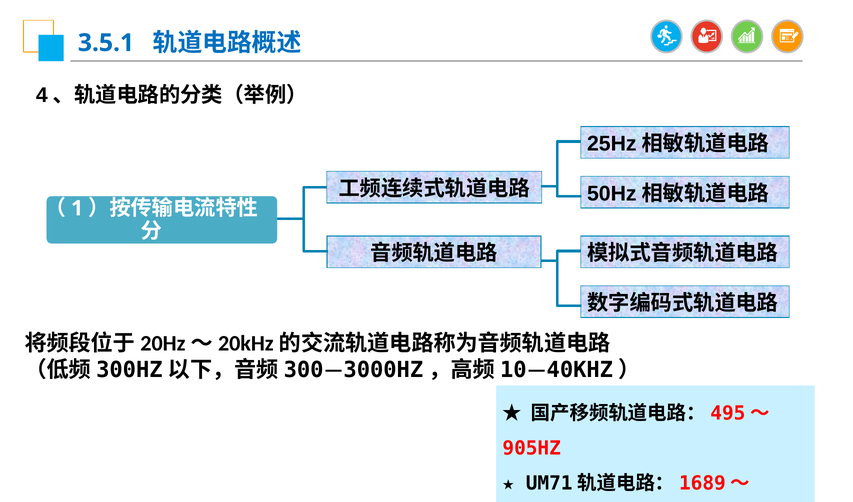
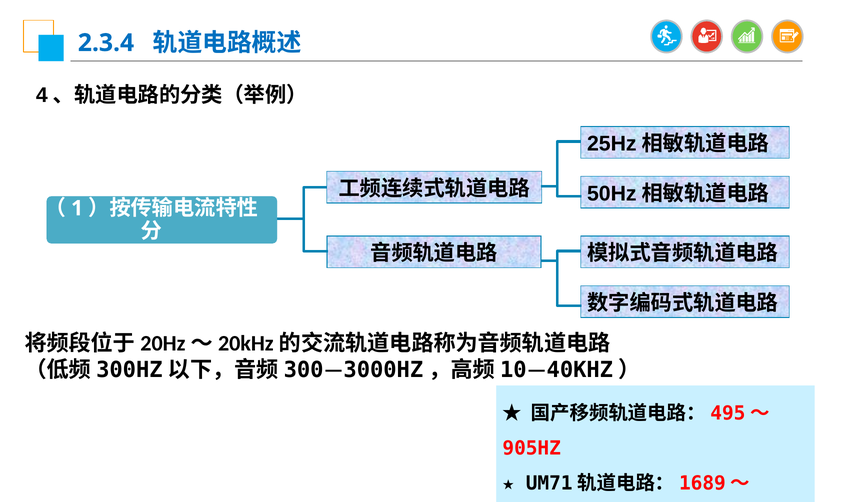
3.5.1: 3.5.1 -> 2.3.4 (106, 43)
